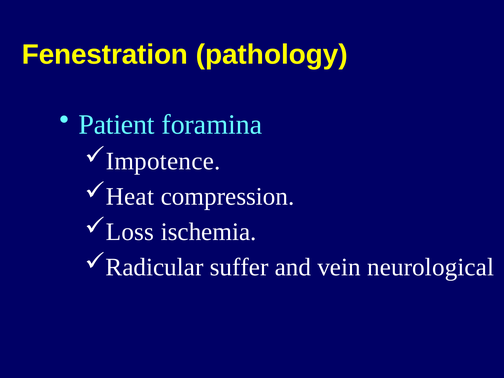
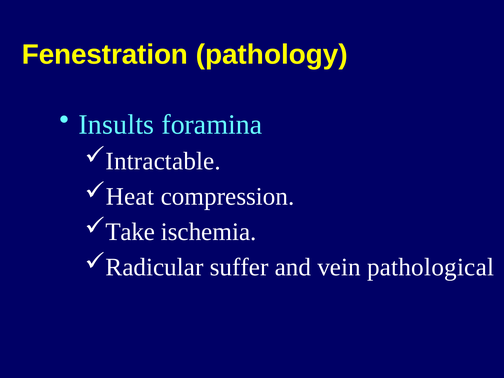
Patient: Patient -> Insults (116, 125)
Impotence: Impotence -> Intractable (163, 161)
Loss: Loss -> Take (130, 232)
neurological: neurological -> pathological (431, 267)
